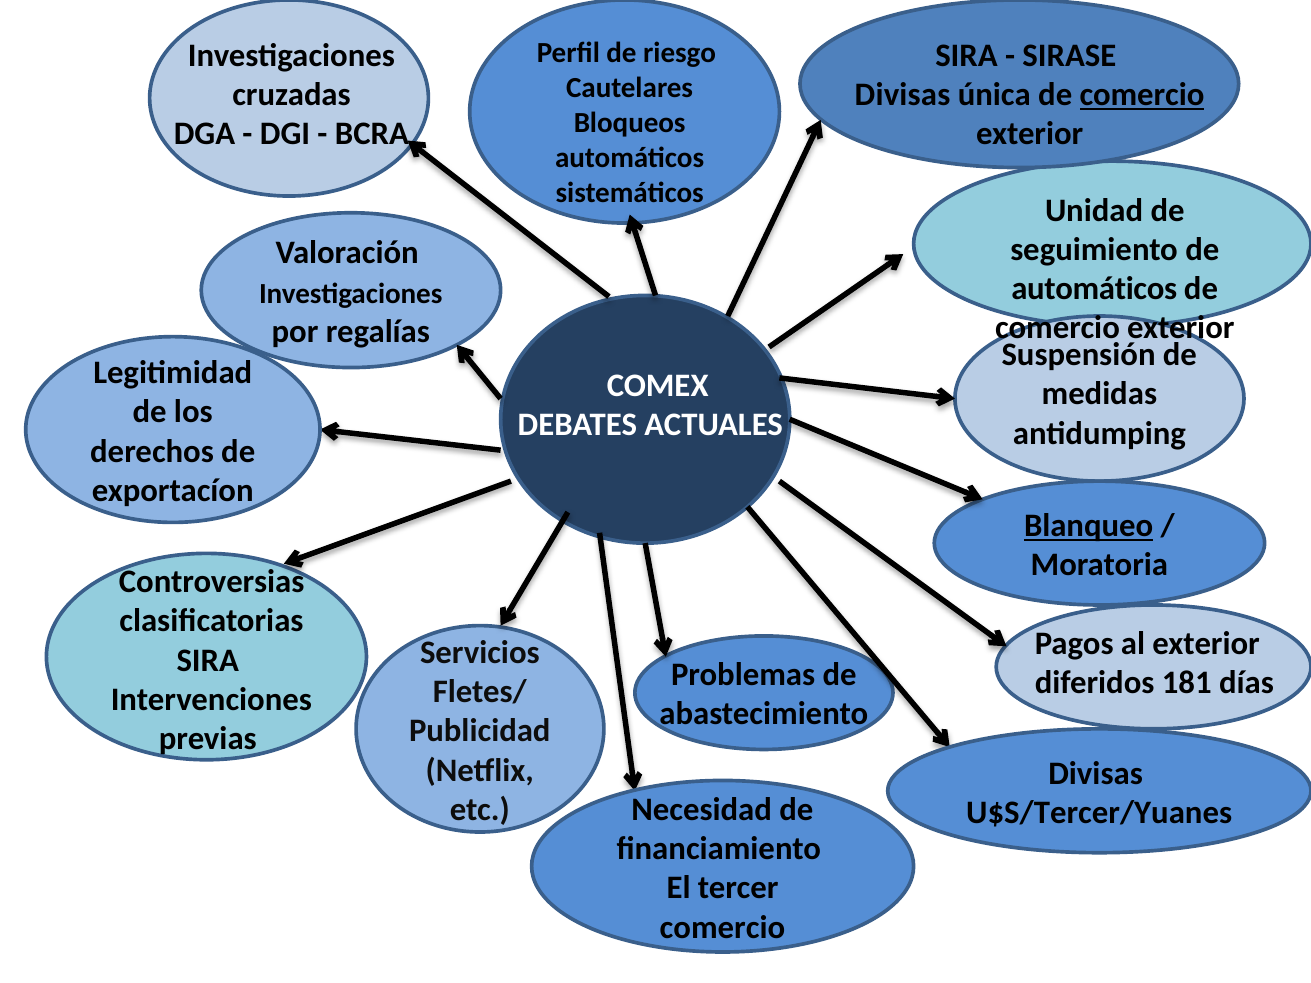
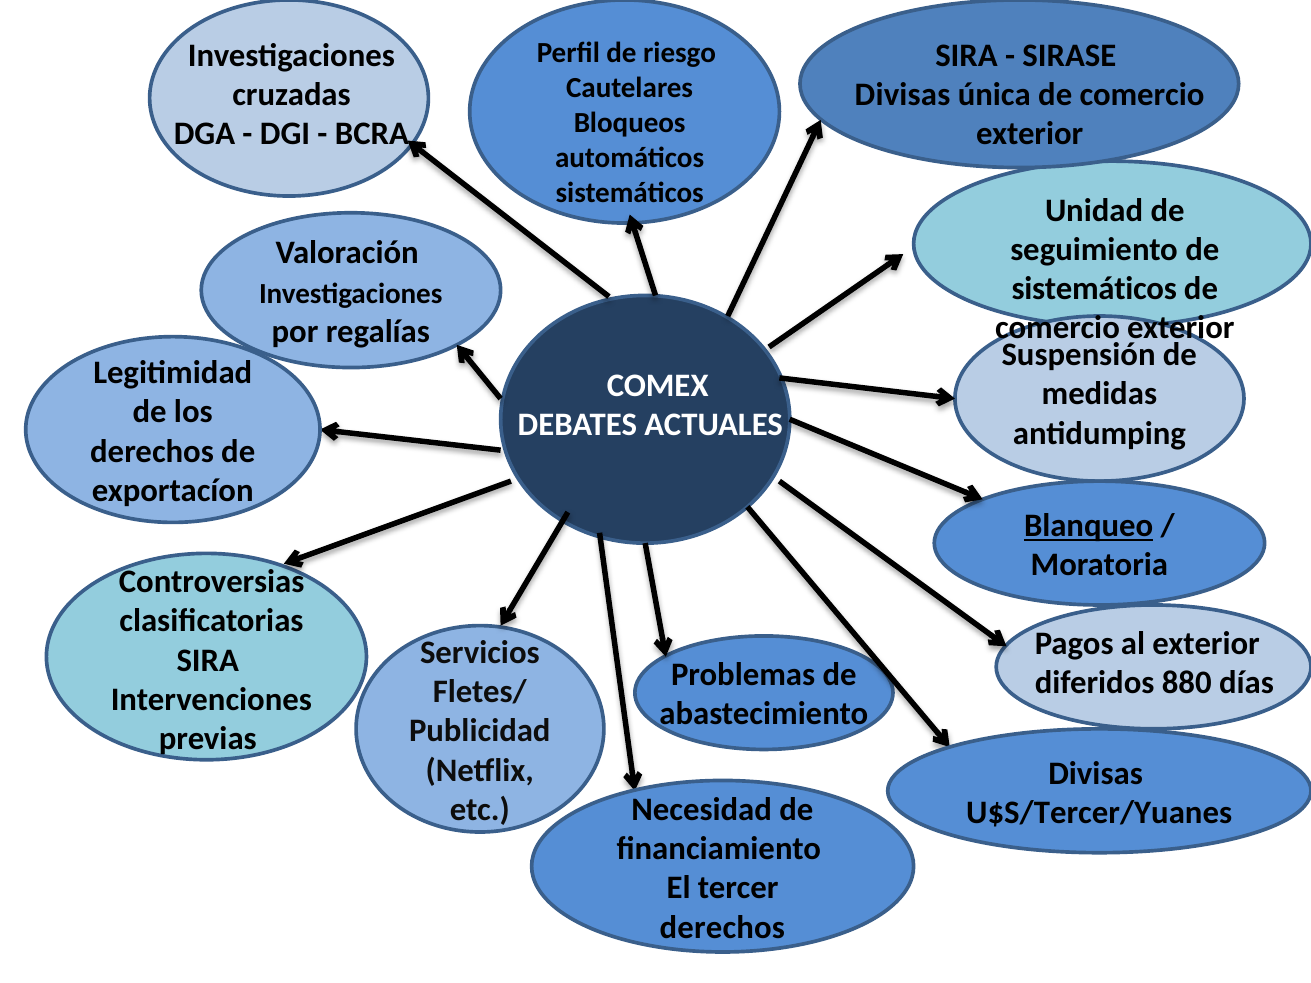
comercio underline: present -> none (1142, 95)
automáticos: automáticos -> sistemáticos (1094, 289)
181: 181 -> 880 (1187, 683)
comercio: comercio -> derechos (722, 928)
